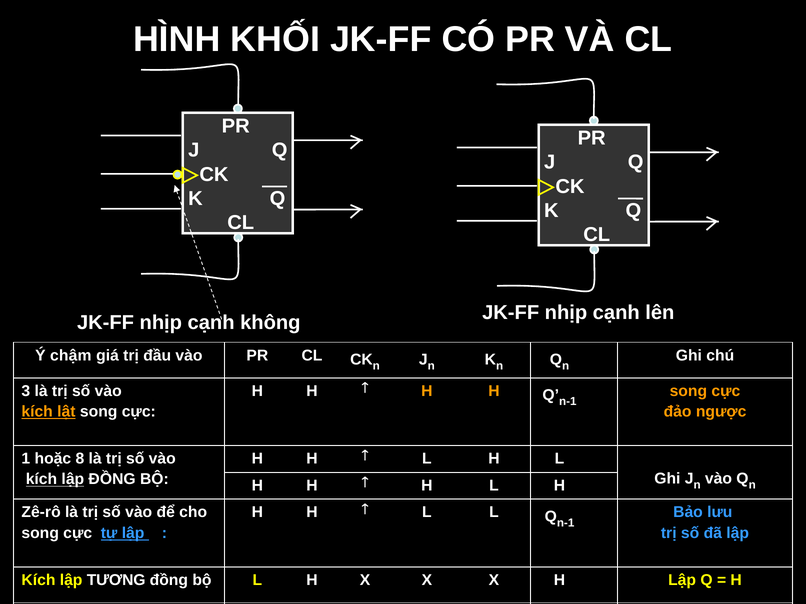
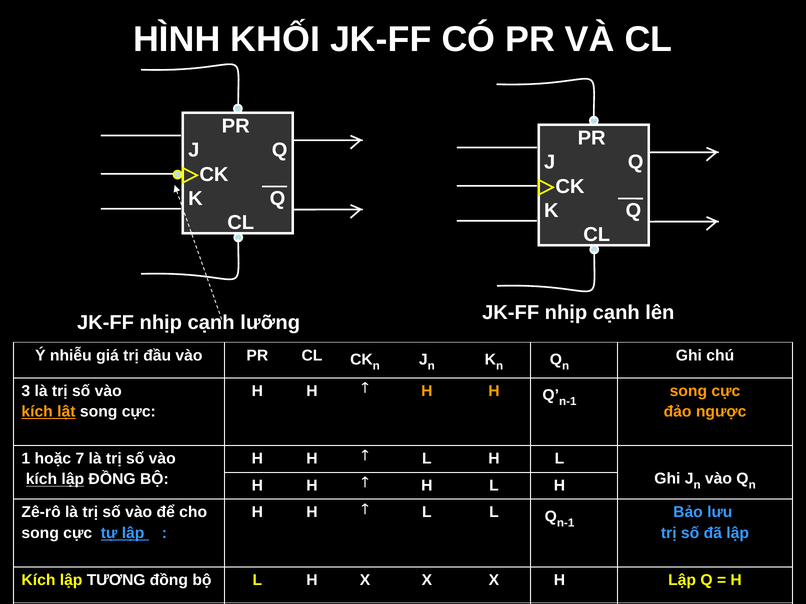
cạnh không: không -> lưỡng (270, 323)
chậm: chậm -> nhiễu (71, 356)
8: 8 -> 7 (80, 459)
